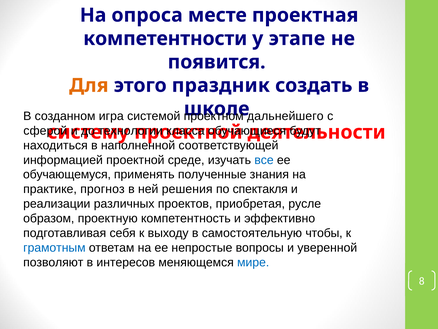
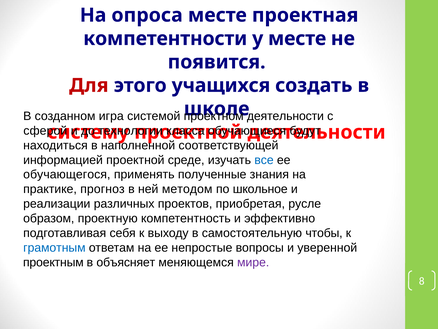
у этапе: этапе -> месте (297, 39)
Для colour: orange -> red (89, 85)
праздник: праздник -> учащихся (221, 85)
дальнейшего: дальнейшего -> деятельности (285, 116)
обучающемуся: обучающемуся -> обучающегося (67, 174)
решения: решения -> методом (187, 189)
спектакля: спектакля -> школьное (260, 189)
позволяют: позволяют -> проектным (53, 262)
интересов: интересов -> объясняет (126, 262)
мире colour: blue -> purple (253, 262)
